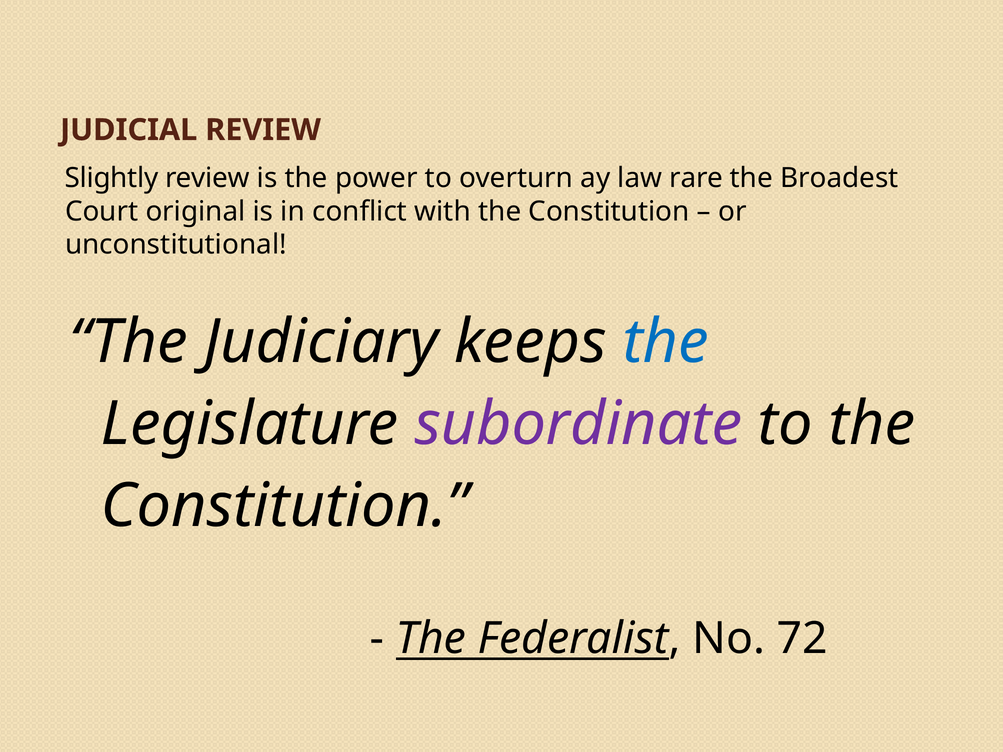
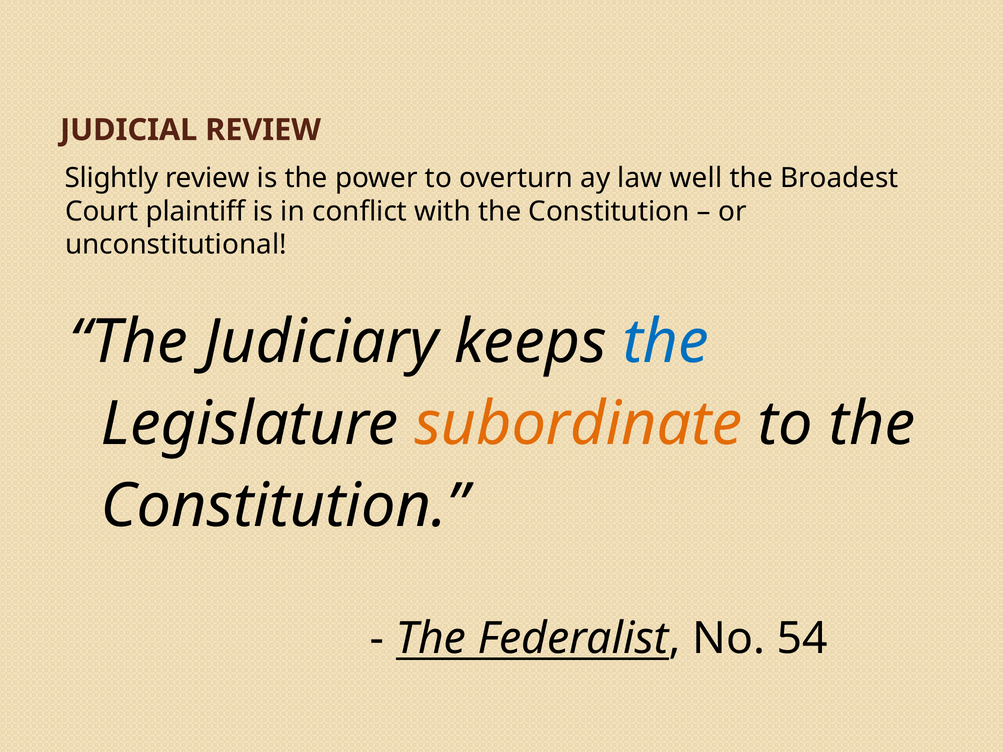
rare: rare -> well (696, 178)
original: original -> plaintiff (196, 211)
subordinate colour: purple -> orange (578, 424)
72: 72 -> 54 (802, 639)
